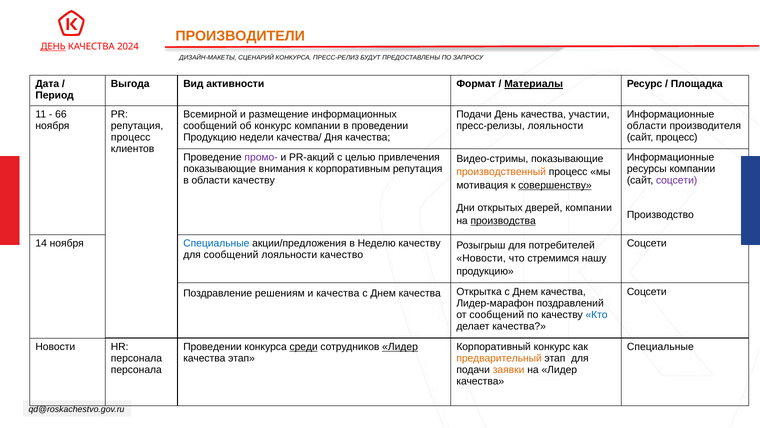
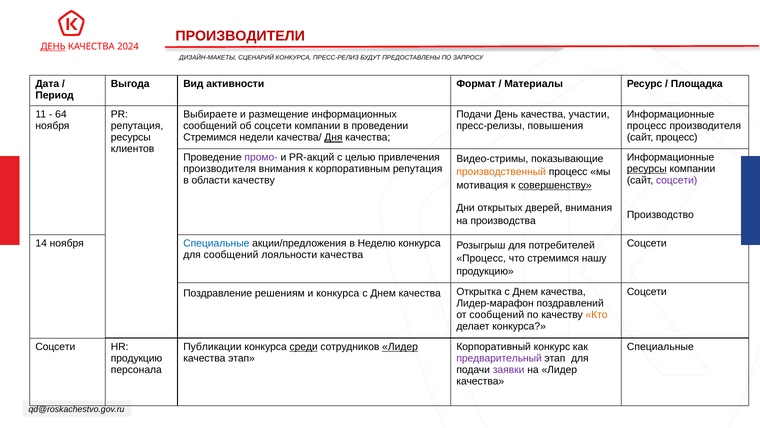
ПРОИЗВОДИТЕЛИ colour: orange -> red (240, 36)
Материалы underline: present -> none (534, 84)
66: 66 -> 64 (61, 114)
Всемирной: Всемирной -> Выбираете (210, 114)
об конкурс: конкурс -> соцсети (273, 126)
пресс-релизы лояльности: лояльности -> повышения (555, 126)
области: области -> процесс (647, 126)
процесс: процесс -> ресурсы (131, 137)
Продукцию: Продукцию -> Стремимся (210, 137)
Дня underline: none -> present (333, 137)
показывающие: показывающие -> производителя (220, 169)
ресурсы underline: none -> present (647, 169)
дверей компании: компании -> внимания (589, 208)
производства underline: present -> none (503, 221)
Неделю качеству: качеству -> конкурса (420, 243)
лояльности качество: качество -> качества (342, 255)
Новости: Новости -> Процесс (481, 258)
и качества: качества -> конкурса (338, 293)
Кто colour: blue -> orange (597, 314)
делает качества: качества -> конкурса (519, 326)
Новости: Новости -> Соцсети (55, 346)
Проведении: Проведении -> Публикации (212, 346)
персонала: персонала -> продукцию (136, 358)
предварительный colour: orange -> purple (499, 358)
заявки colour: orange -> purple (509, 369)
